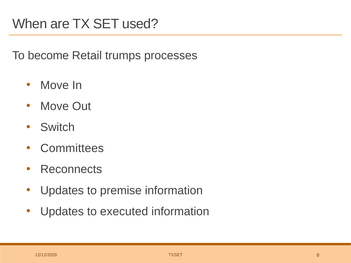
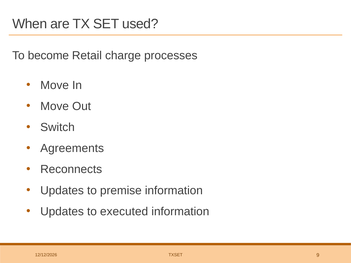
trumps: trumps -> charge (123, 55)
Committees: Committees -> Agreements (72, 148)
